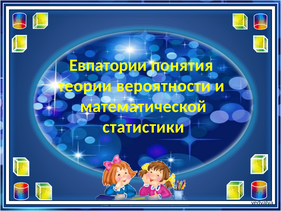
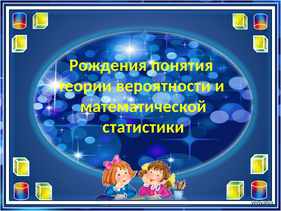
Евпатории: Евпатории -> Рождения (108, 65)
